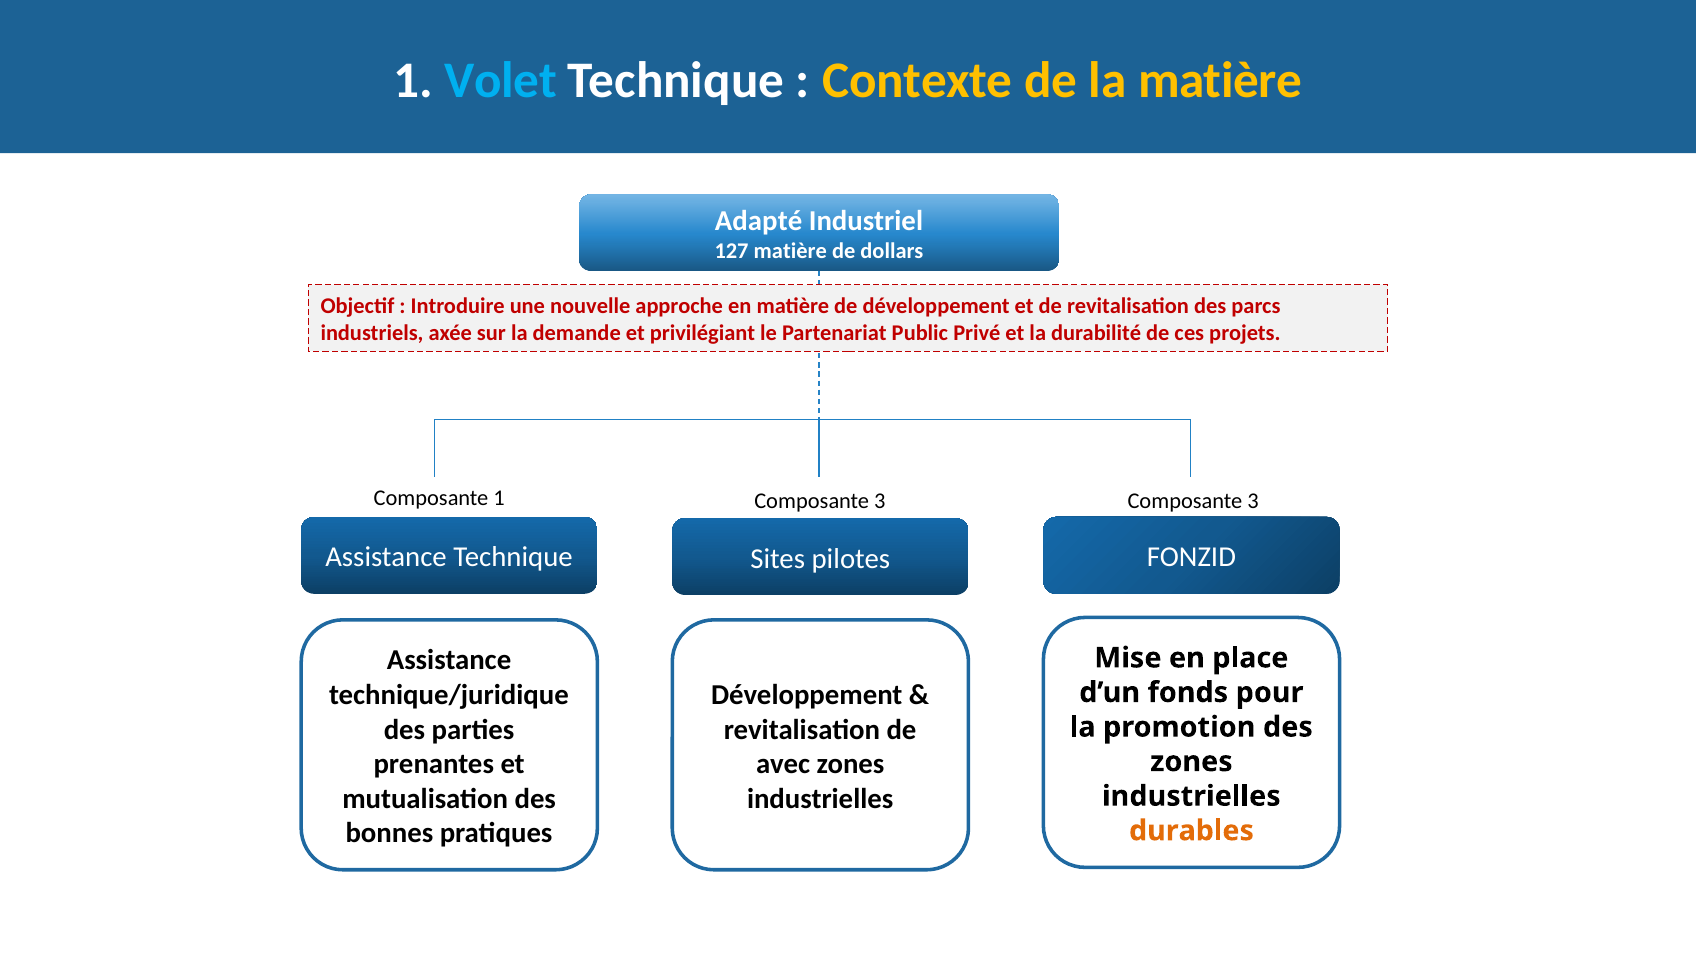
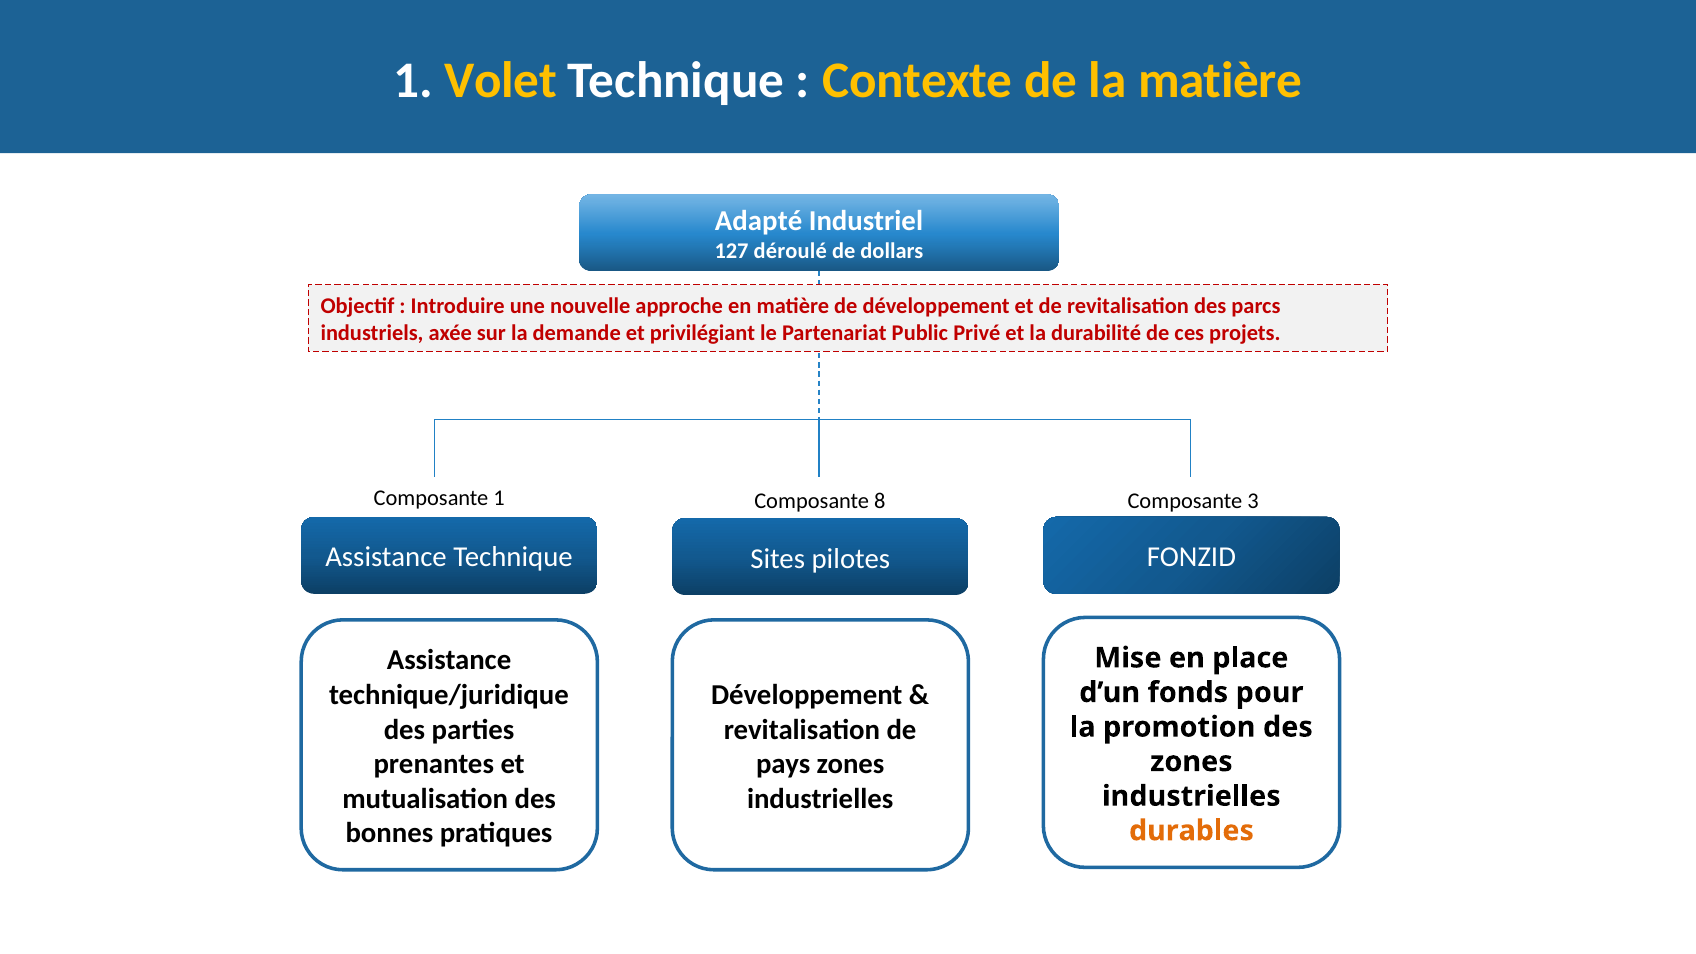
Volet colour: light blue -> yellow (501, 80)
127 matière: matière -> déroulé (790, 252)
1 Composante 3: 3 -> 8 (880, 501)
avec: avec -> pays (783, 764)
